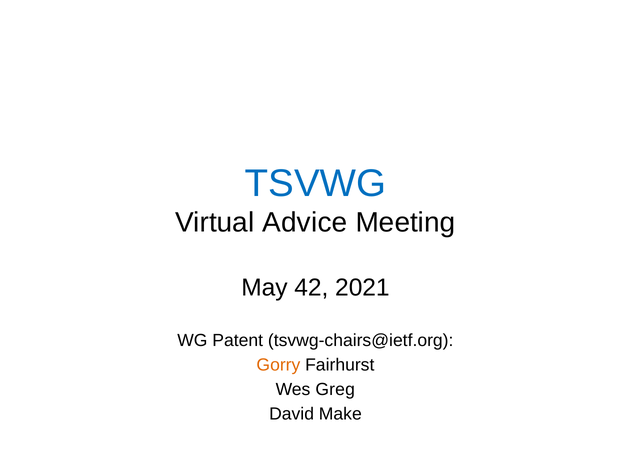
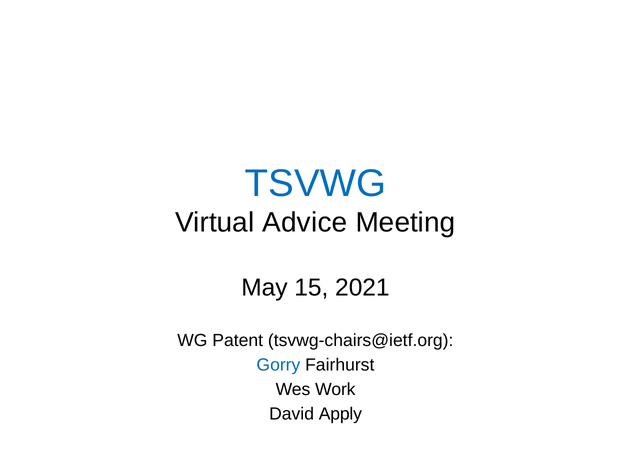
42: 42 -> 15 (311, 288)
Gorry colour: orange -> blue (278, 365)
Greg: Greg -> Work (335, 390)
Make: Make -> Apply (340, 414)
